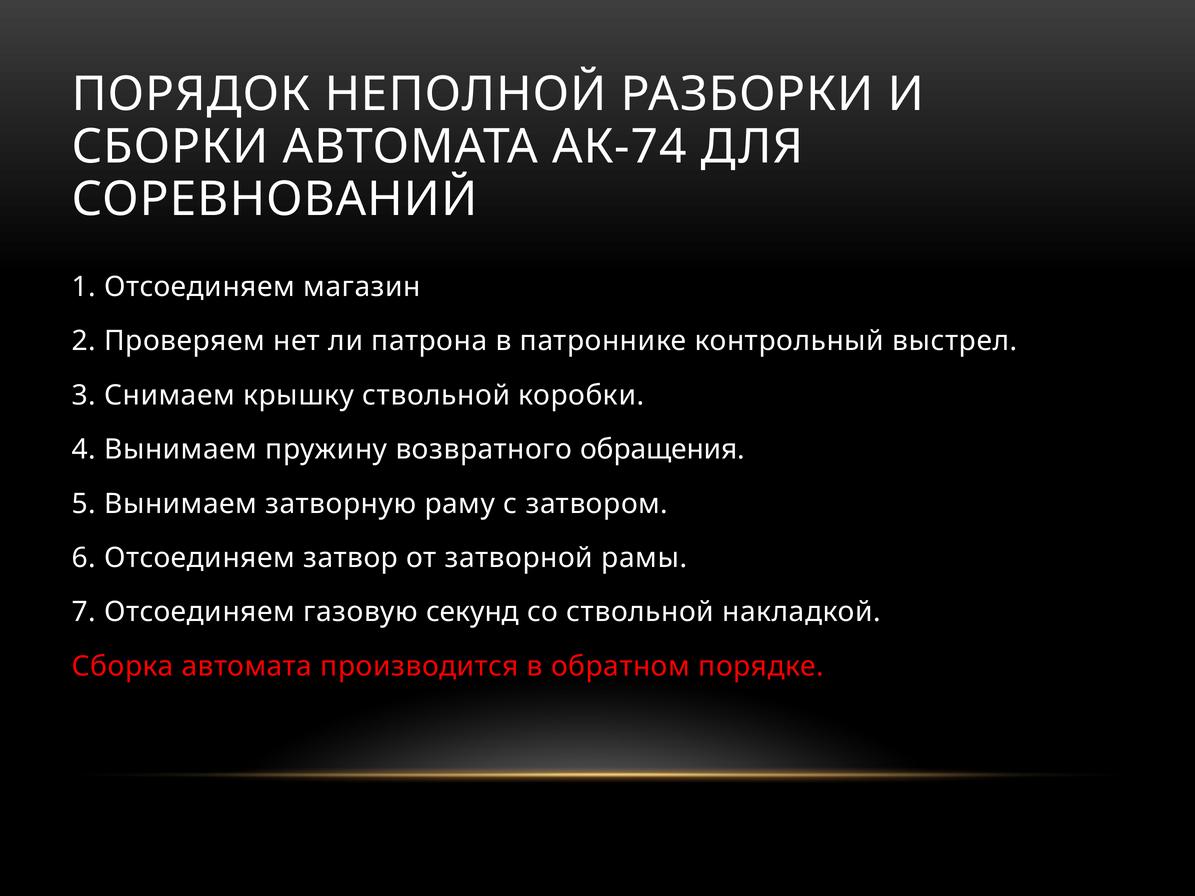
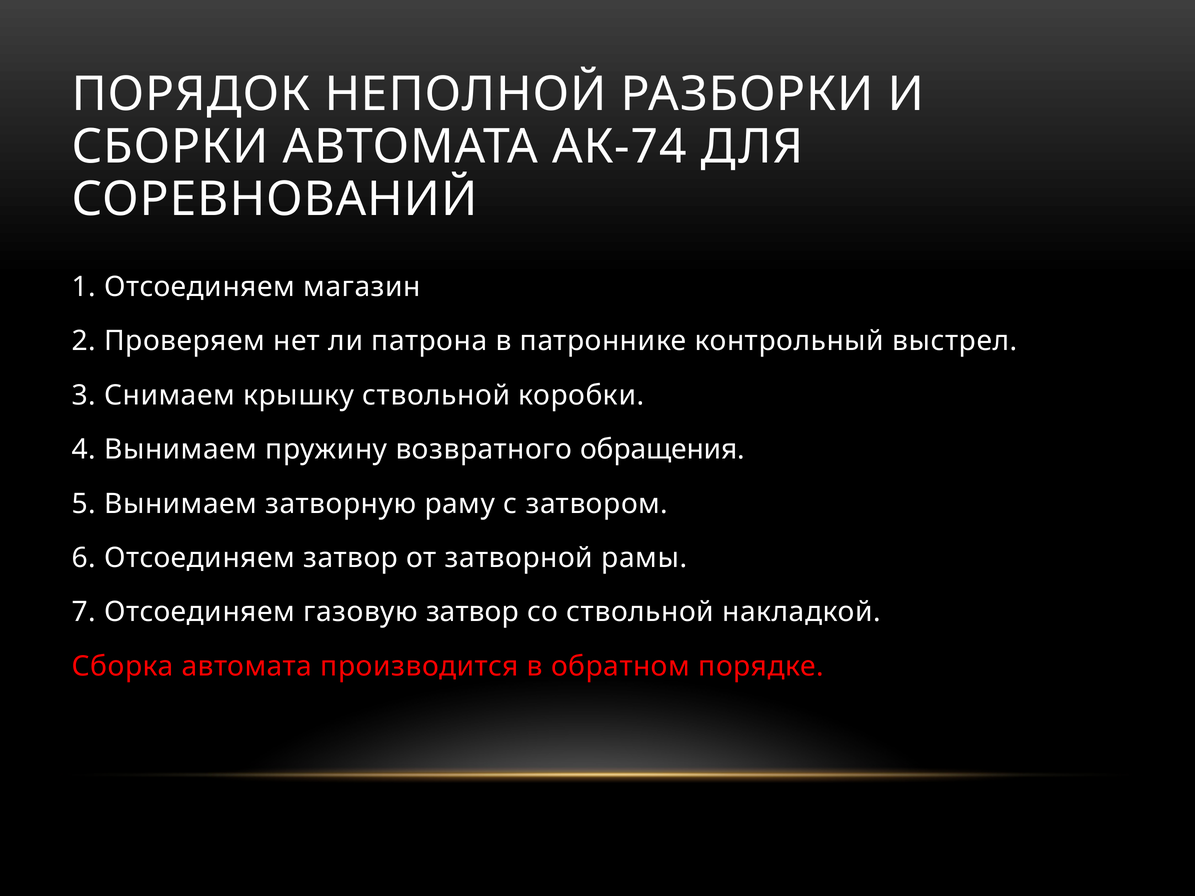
газовую секунд: секунд -> затвор (472, 612)
